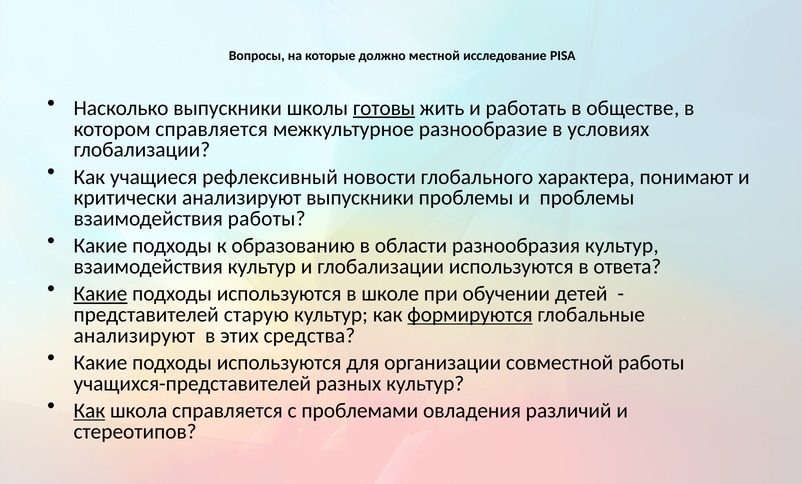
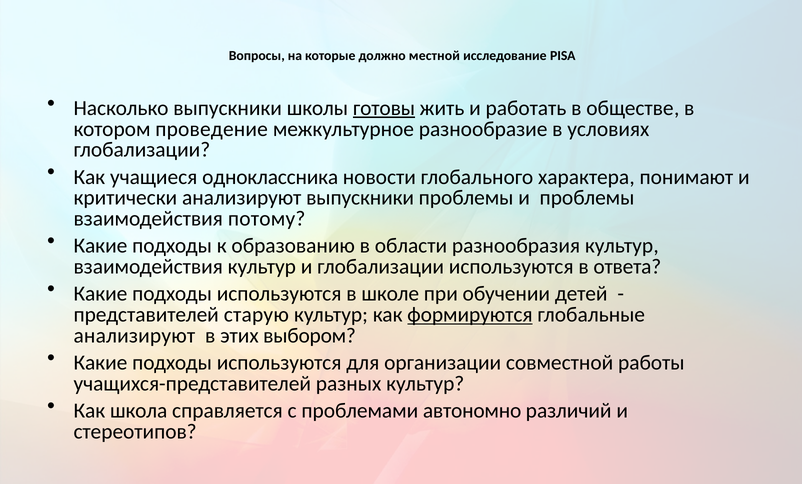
котором справляется: справляется -> проведение (212, 129)
рефлексивный: рефлексивный -> одноклассника (270, 177)
взаимодействия работы: работы -> потому (267, 219)
Какие underline: present -> none (100, 294)
средства: средства -> выбором (310, 335)
Как underline: present -> none (89, 411)
овладения: овладения -> автономно (472, 411)
